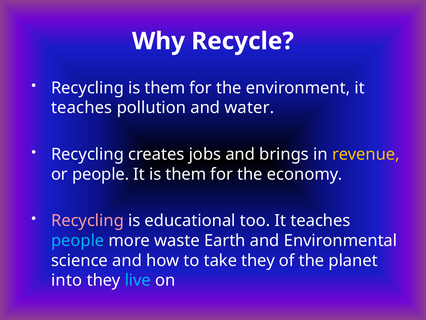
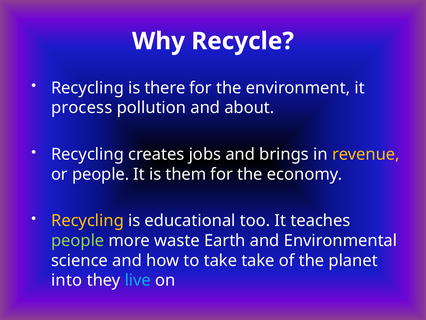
Recycling is them: them -> there (165, 88)
teaches: teaches -> process (82, 108)
water: water -> about (249, 108)
Recycling colour: pink -> yellow (87, 220)
people colour: light blue -> light green (78, 240)
take they: they -> take (258, 260)
